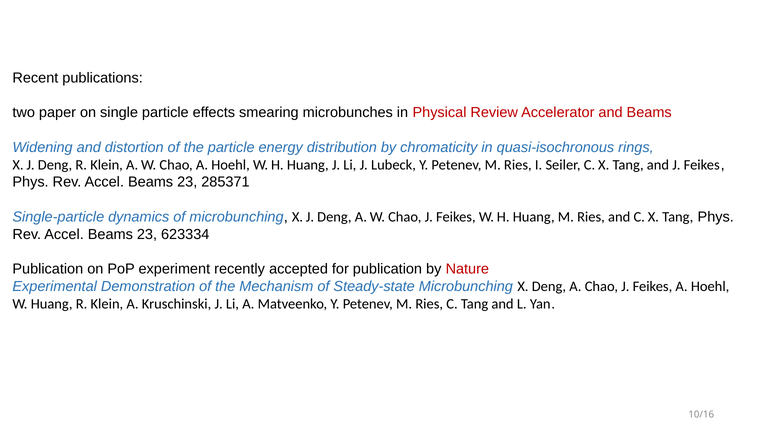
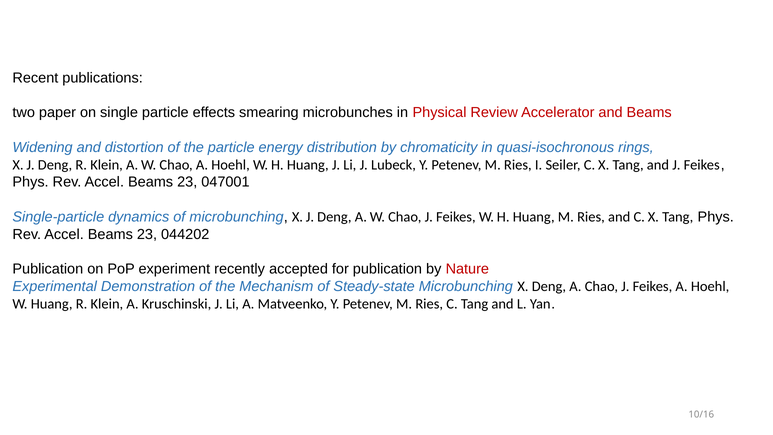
285371: 285371 -> 047001 (225, 182)
623334: 623334 -> 044202 (185, 234)
